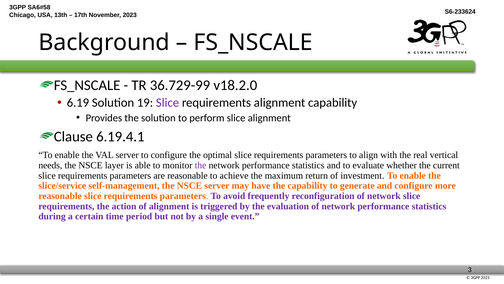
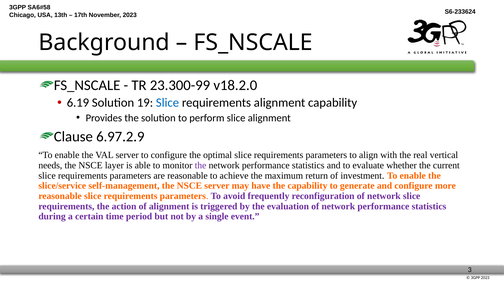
36.729-99: 36.729-99 -> 23.300-99 (180, 85)
Slice colour: purple -> blue (168, 103)
6.19.4.1: 6.19.4.1 -> 6.97.2.9 (120, 137)
